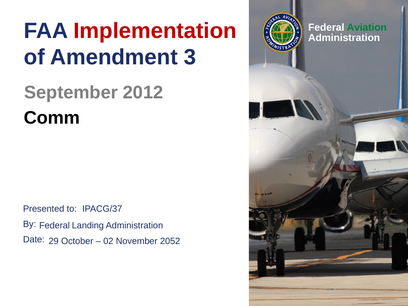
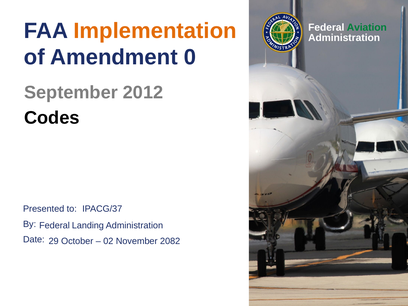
Implementation colour: red -> orange (155, 31)
3: 3 -> 0 (190, 57)
Comm: Comm -> Codes (52, 118)
2052: 2052 -> 2082 (170, 241)
